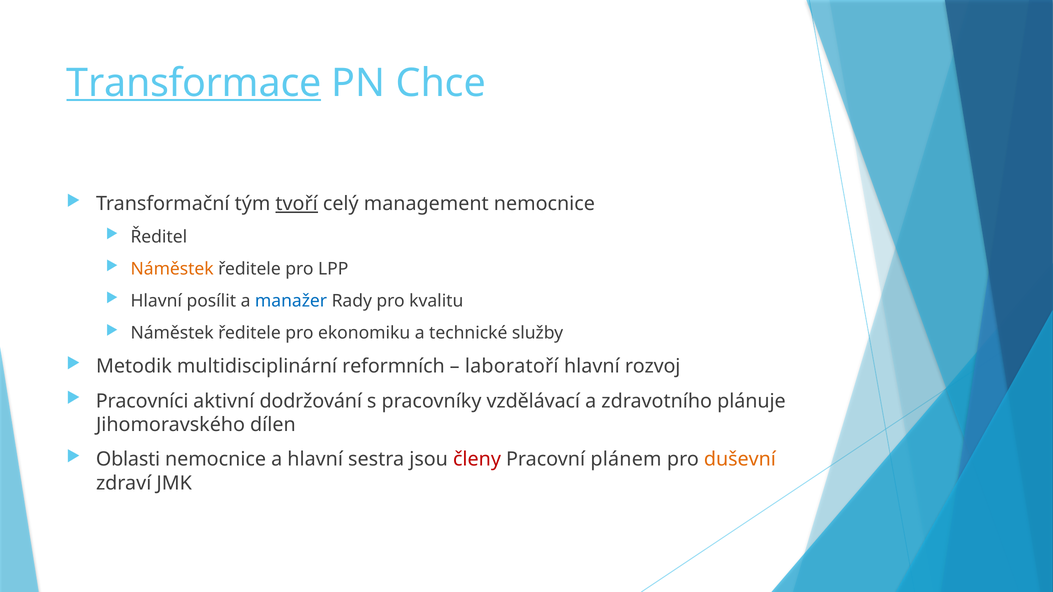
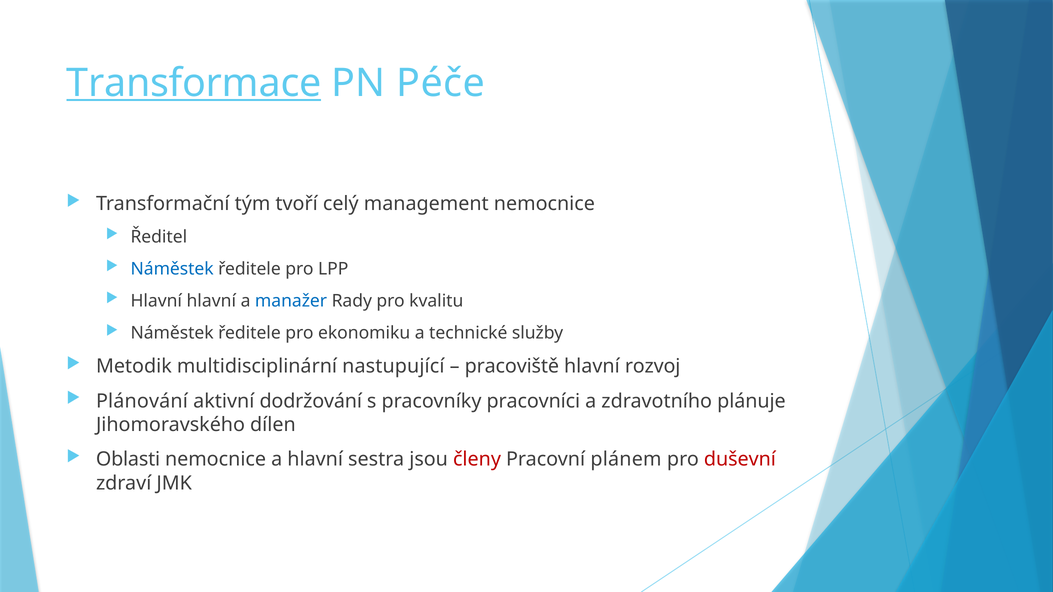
Chce: Chce -> Péče (441, 83)
tvoří underline: present -> none (297, 204)
Náměstek colour: orange -> blue (172, 269)
Hlavní posílit: posílit -> hlavní (211, 301)
reformních: reformních -> nastupující (393, 367)
laboratoří: laboratoří -> pracoviště (512, 367)
Pracovníci: Pracovníci -> Plánování (142, 401)
vzdělávací: vzdělávací -> pracovníci (533, 401)
duševní colour: orange -> red (740, 460)
